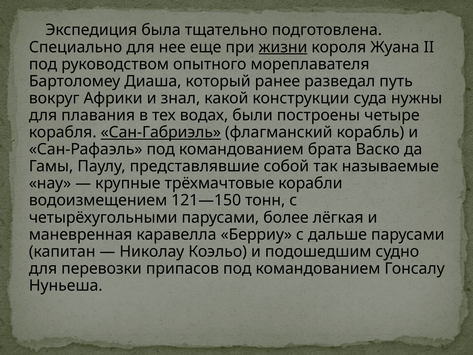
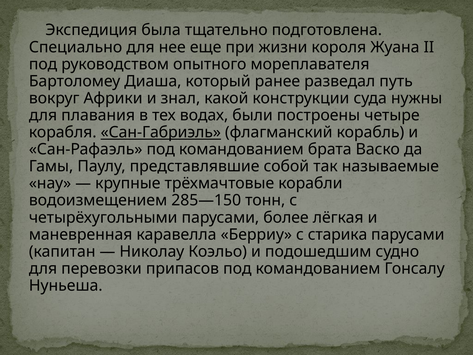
жизни underline: present -> none (283, 47)
121—150: 121—150 -> 285—150 (206, 200)
дальше: дальше -> старика (338, 234)
